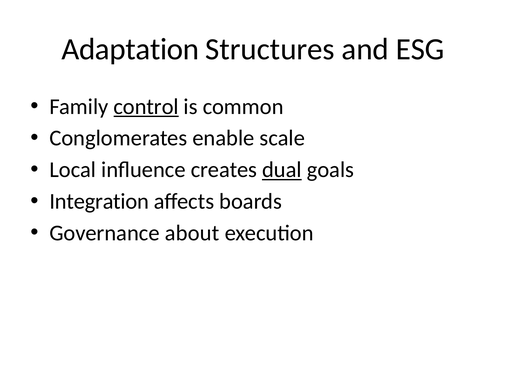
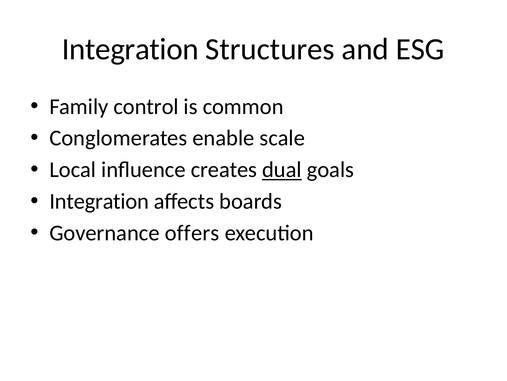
Adaptation: Adaptation -> Integration (130, 49)
control underline: present -> none (146, 106)
about: about -> offers (192, 233)
